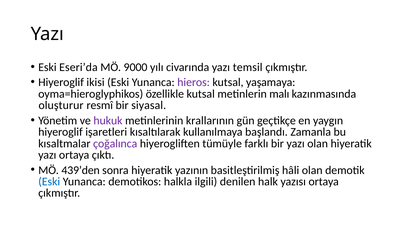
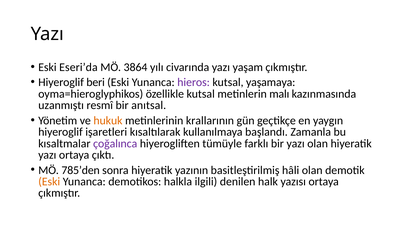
9000: 9000 -> 3864 (136, 67)
temsil: temsil -> yaşam (248, 67)
ikisi: ikisi -> beri (96, 82)
oluşturur: oluşturur -> uzanmıştı (61, 105)
siyasal: siyasal -> anıtsal (149, 105)
hukuk colour: purple -> orange (108, 120)
439’den: 439’den -> 785’den (81, 170)
Eski colour: blue -> orange (49, 181)
